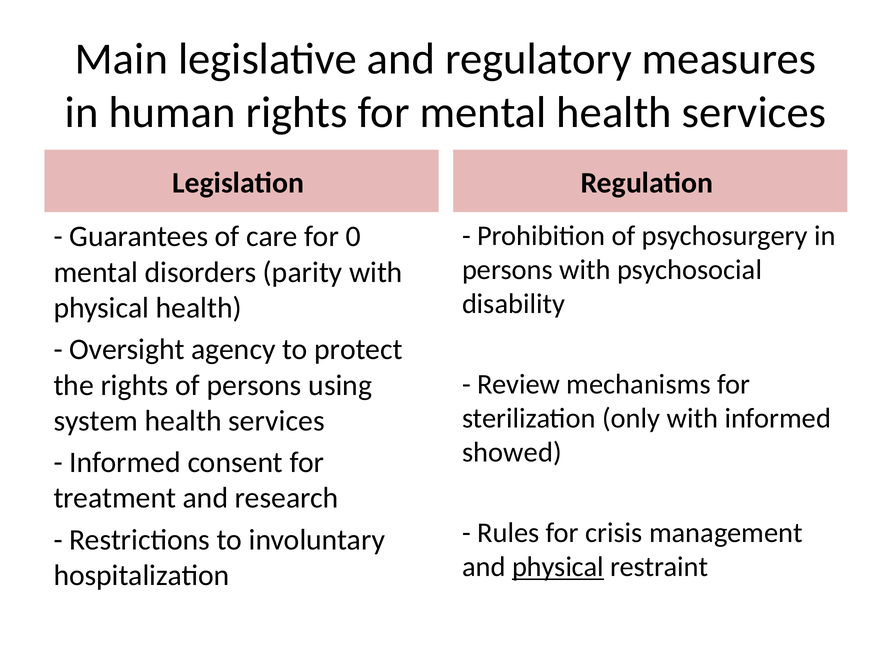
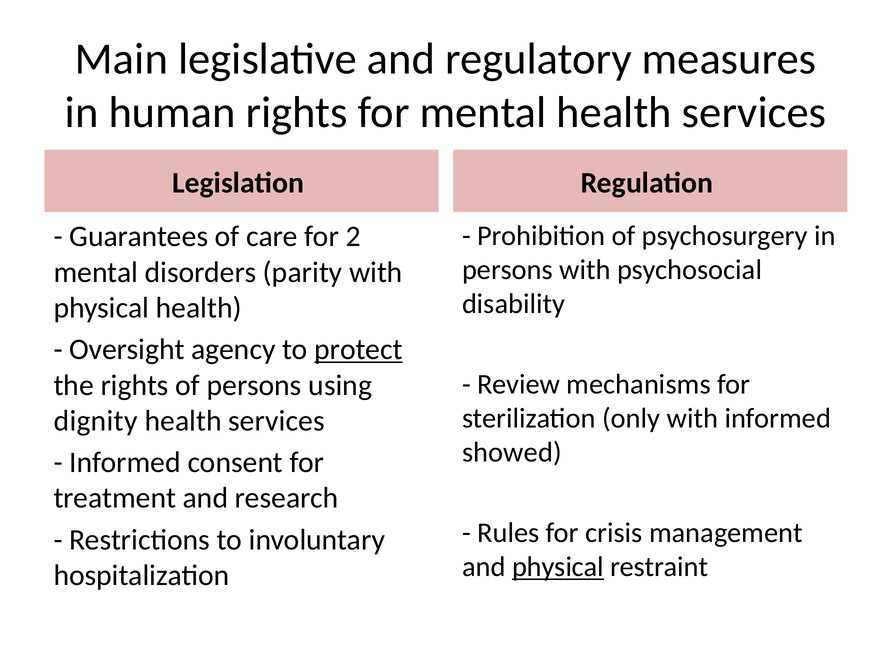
0: 0 -> 2 (353, 237)
protect underline: none -> present (358, 350)
system: system -> dignity (96, 421)
